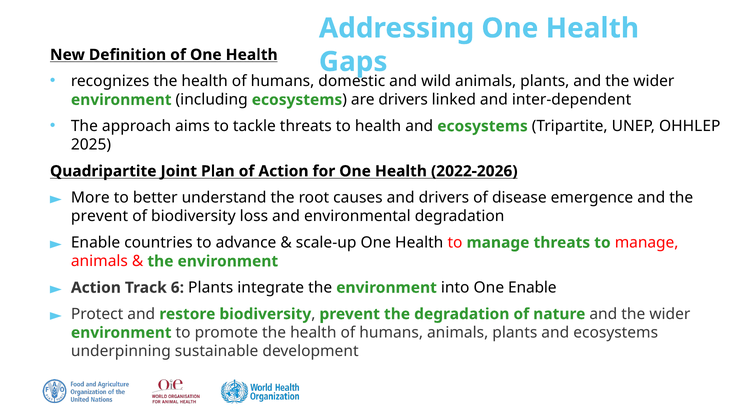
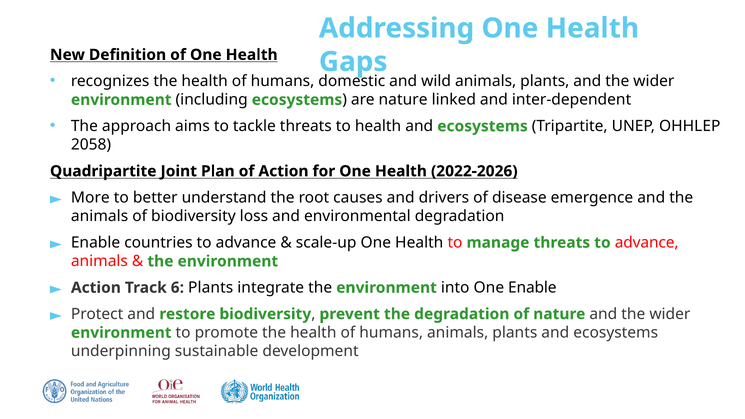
are drivers: drivers -> nature (403, 100)
2025: 2025 -> 2058 (91, 145)
prevent: prevent -> animals (100, 216)
threats to manage: manage -> advance (647, 243)
